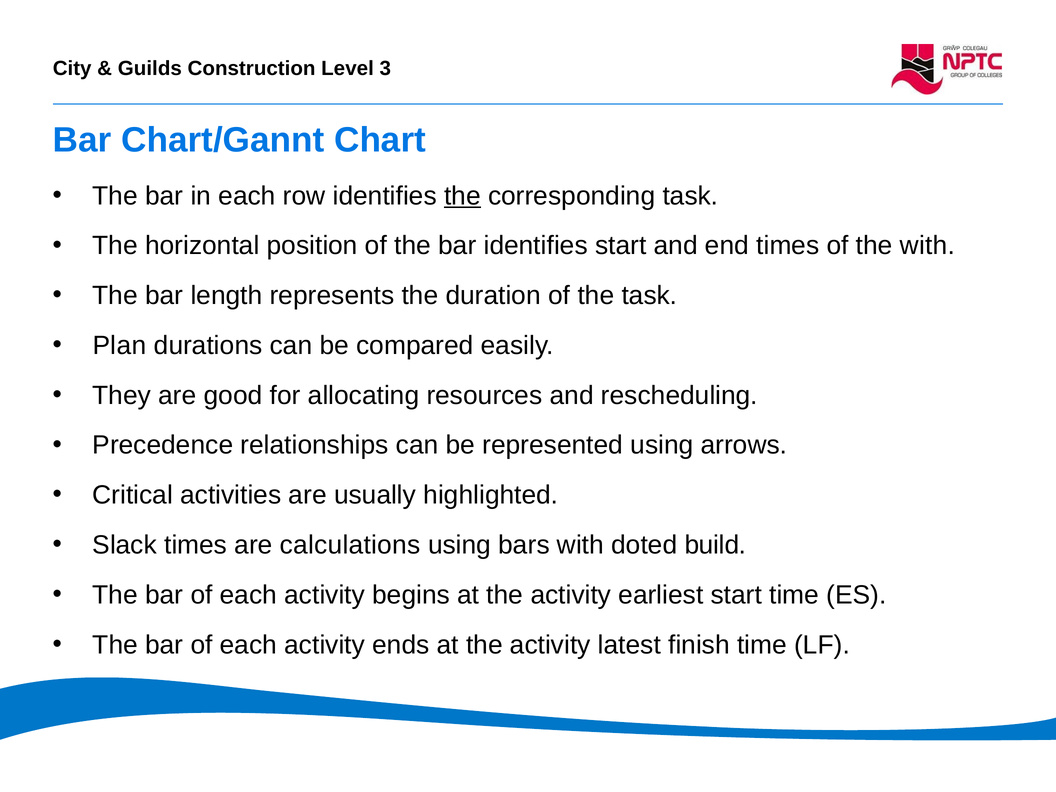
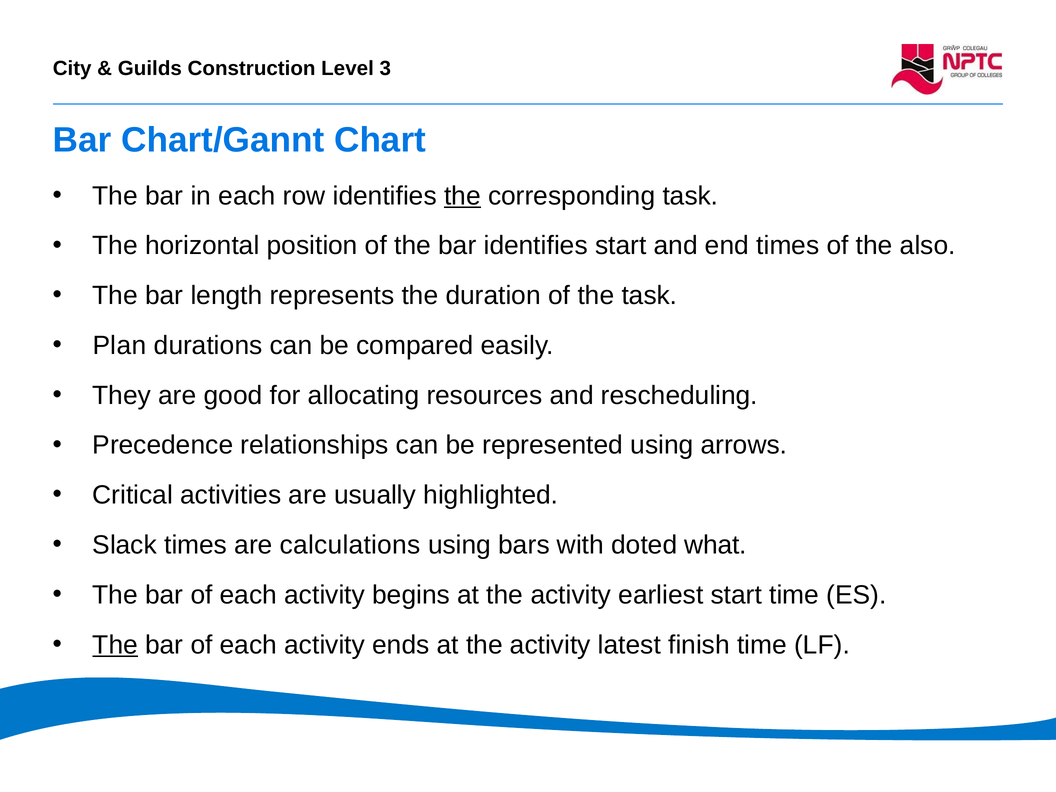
the with: with -> also (928, 246)
build: build -> what (715, 545)
The underline: none -> present (115, 645)
